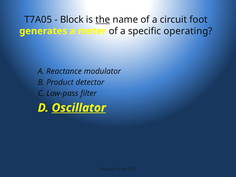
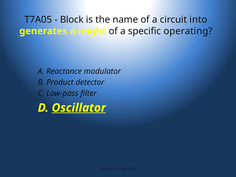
the underline: present -> none (103, 20)
foot: foot -> into (198, 20)
meter: meter -> might (92, 31)
